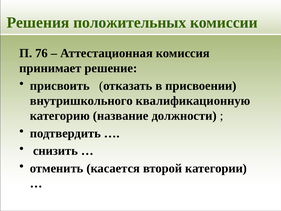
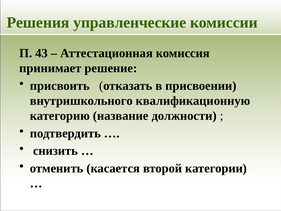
положительных: положительных -> управленческие (130, 22)
76: 76 -> 43 (42, 53)
